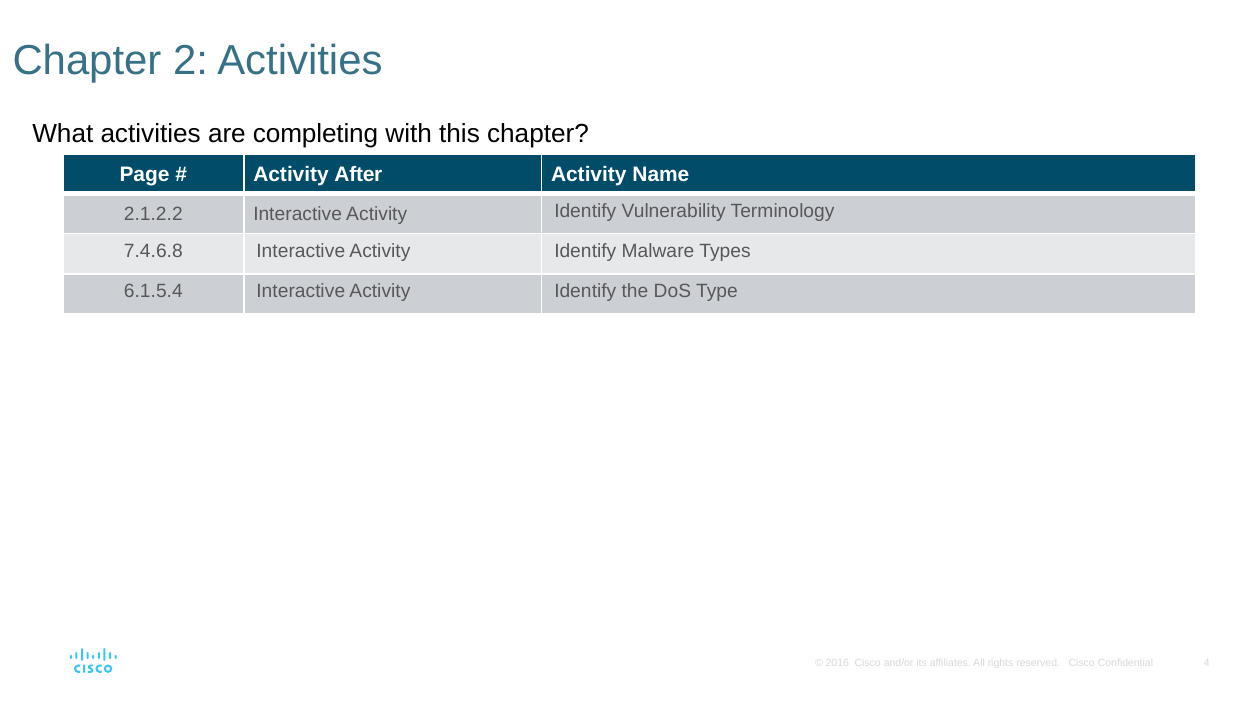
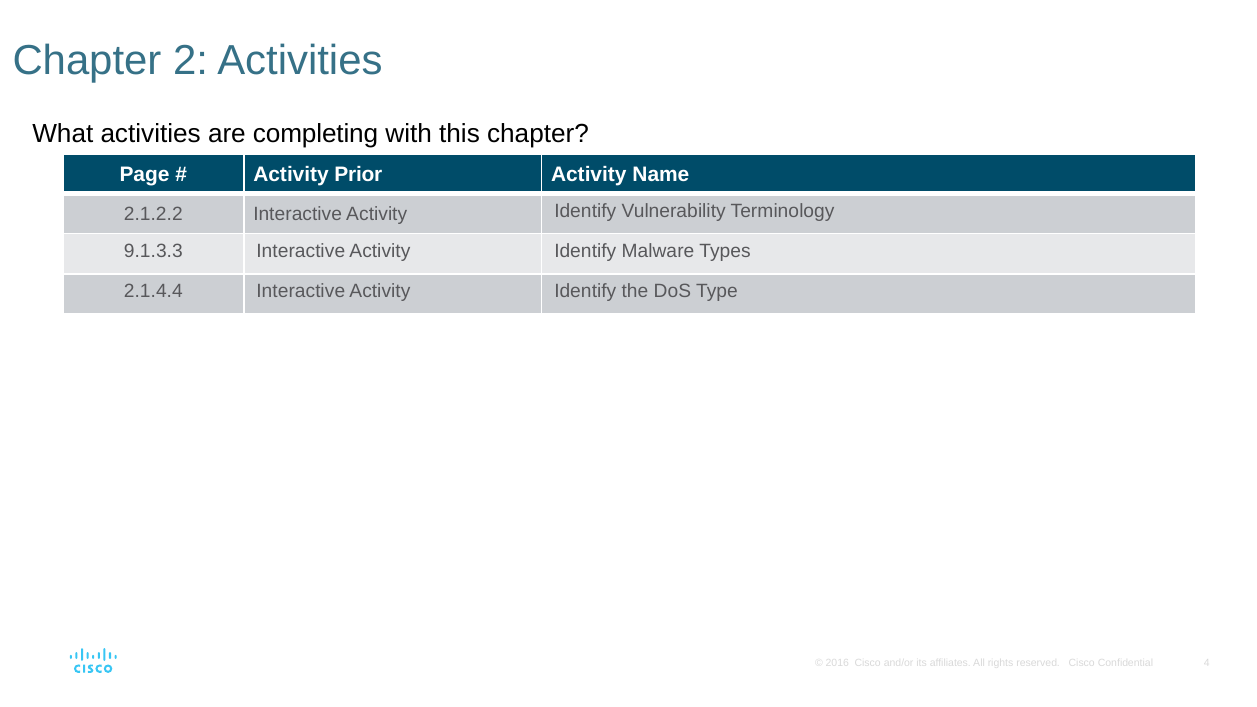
After: After -> Prior (358, 174)
7.4.6.8: 7.4.6.8 -> 9.1.3.3 (153, 251)
6.1.5.4: 6.1.5.4 -> 2.1.4.4 (153, 291)
